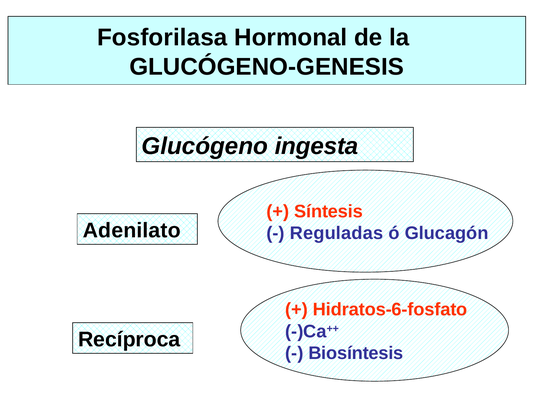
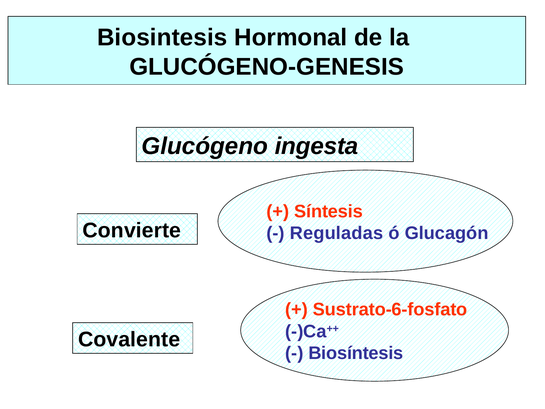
Fosforilasa: Fosforilasa -> Biosintesis (162, 38)
Adenilato: Adenilato -> Convierte (132, 230)
Hidratos-6-fosfato: Hidratos-6-fosfato -> Sustrato-6-fosfato (390, 309)
Recíproca: Recíproca -> Covalente (129, 339)
